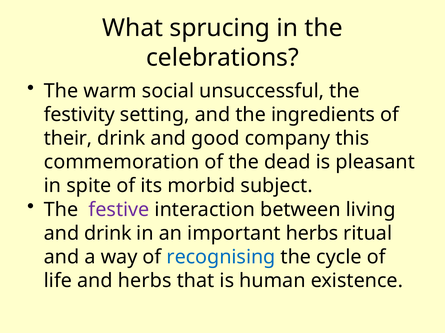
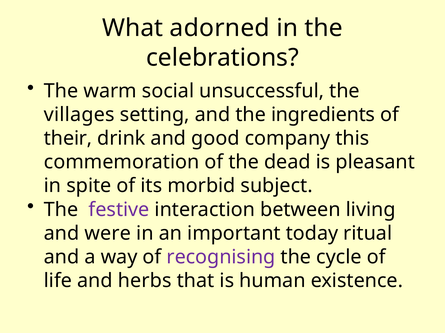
sprucing: sprucing -> adorned (220, 28)
festivity: festivity -> villages (79, 115)
and drink: drink -> were (108, 234)
important herbs: herbs -> today (312, 234)
recognising colour: blue -> purple (221, 257)
